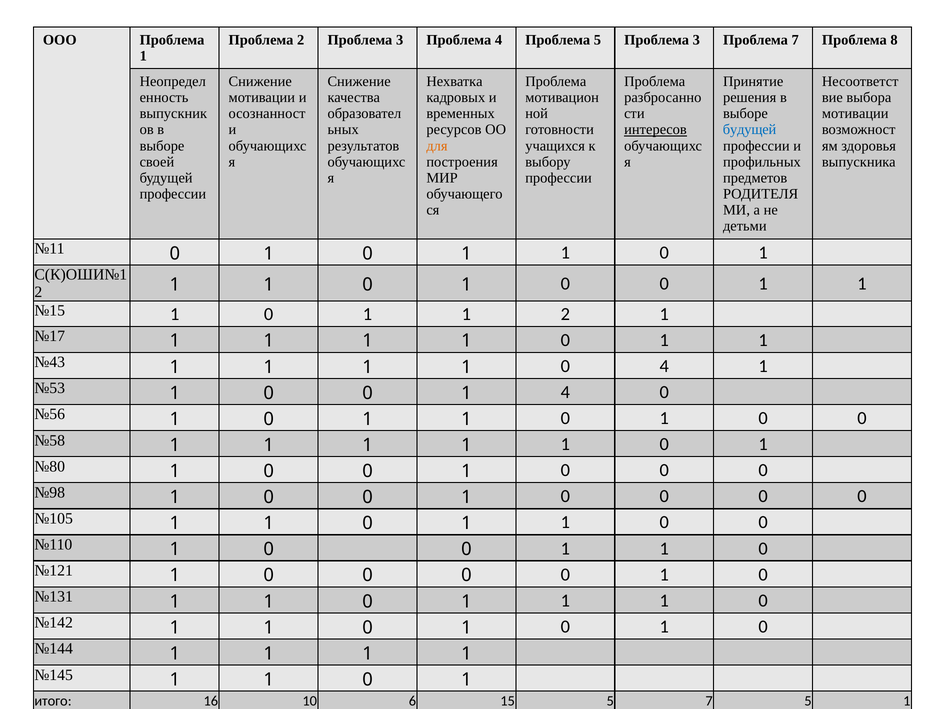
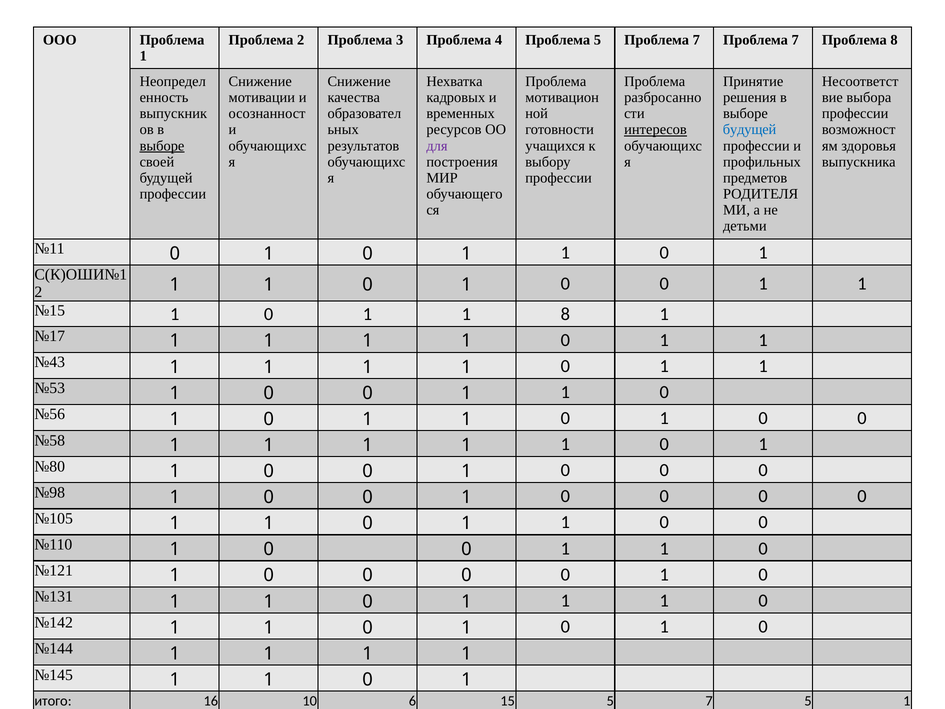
5 Проблема 3: 3 -> 7 (696, 40)
мотивации: мотивации -> профессии (855, 114)
выборе underline: none -> present (162, 146)
для colour: orange -> purple (437, 146)
1 2: 2 -> 8 (565, 314)
4: 4 -> 1 (664, 366)
4: 4 -> 1 (565, 392)
